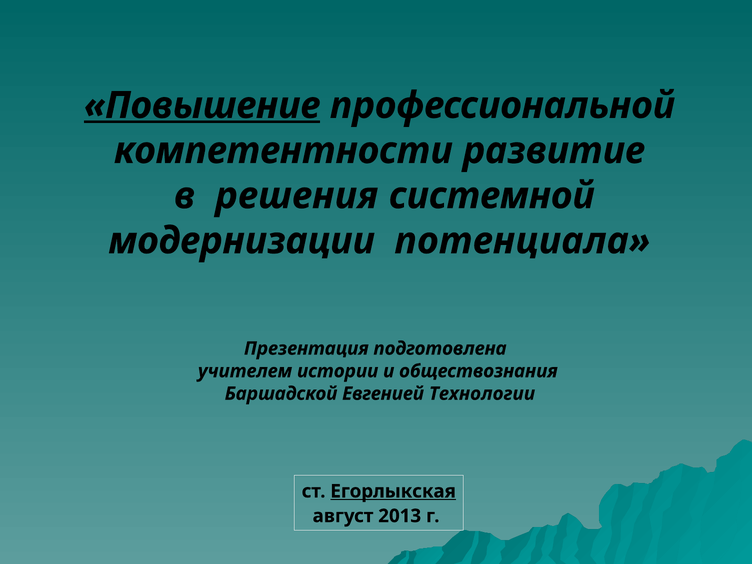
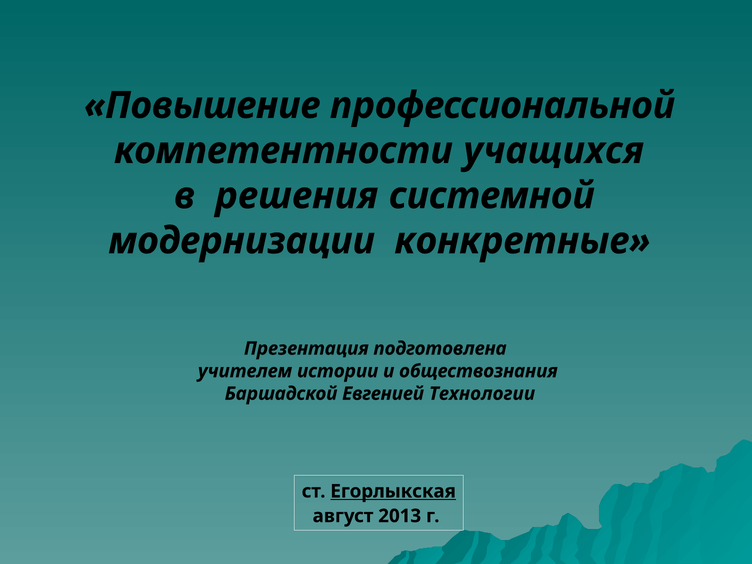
Повышение underline: present -> none (202, 106)
развитие: развитие -> учащихся (554, 151)
потенциала: потенциала -> конкретные (522, 241)
